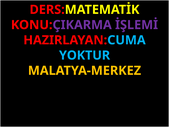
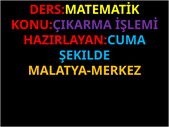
YOKTUR: YOKTUR -> ŞEKILDE (84, 55)
